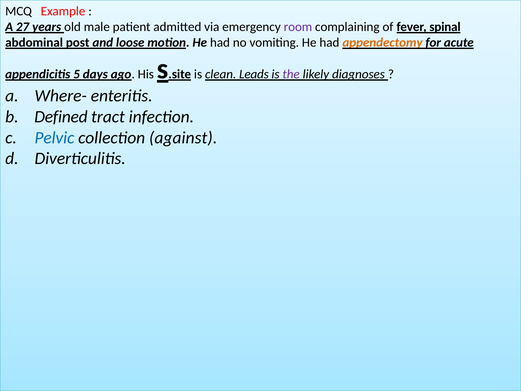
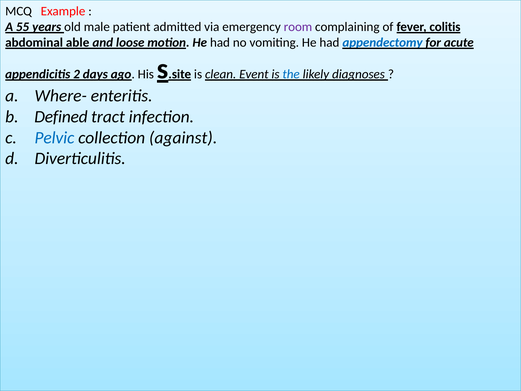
27: 27 -> 55 (23, 27)
spinal: spinal -> colitis (445, 27)
post: post -> able (78, 43)
appendectomy colour: orange -> blue (383, 43)
5: 5 -> 2 (77, 74)
Leads: Leads -> Event (254, 74)
the colour: purple -> blue (291, 74)
